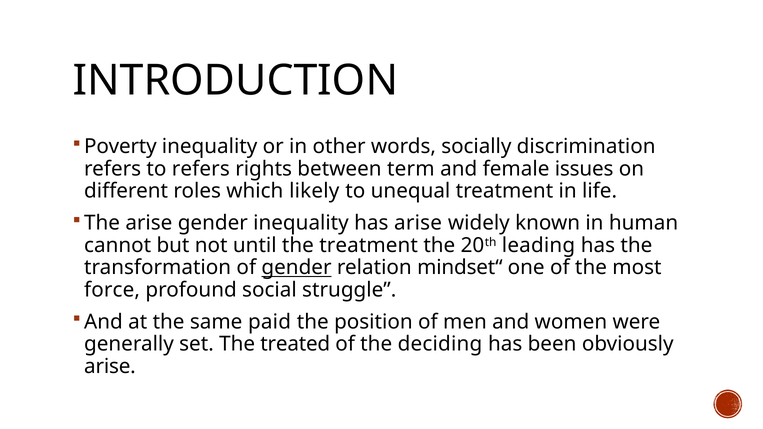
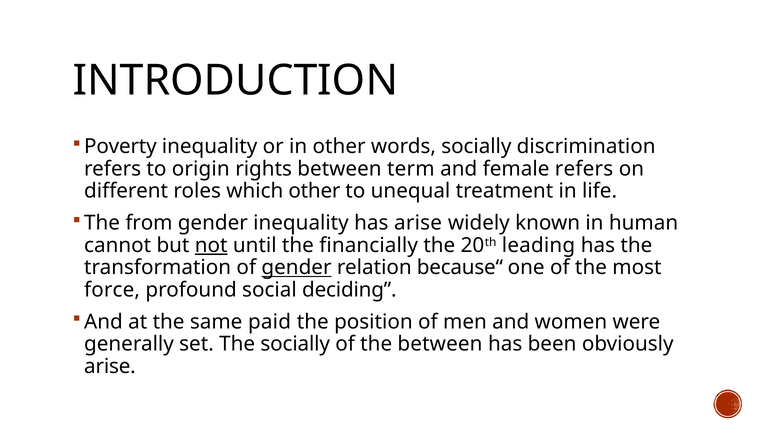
to refers: refers -> origin (201, 169)
female issues: issues -> refers (584, 169)
which likely: likely -> other (314, 191)
The arise: arise -> from (149, 223)
not underline: none -> present (211, 245)
the treatment: treatment -> financially (369, 245)
mindset“: mindset“ -> because“ (460, 268)
struggle: struggle -> deciding (349, 290)
The treated: treated -> socially (295, 344)
the deciding: deciding -> between (440, 344)
